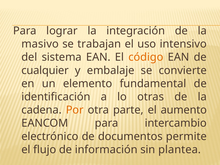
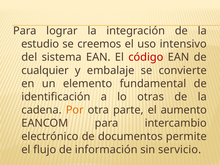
masivo: masivo -> estudio (40, 44)
trabajan: trabajan -> creemos (99, 44)
código colour: orange -> red (146, 57)
plantea: plantea -> servicio (180, 150)
